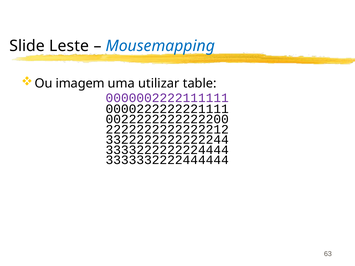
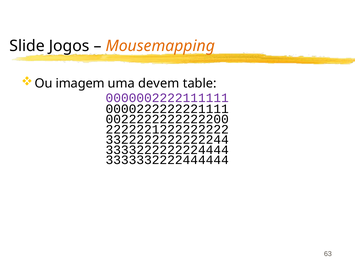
Leste: Leste -> Jogos (69, 46)
Mousemapping colour: blue -> orange (160, 46)
utilizar: utilizar -> devem (159, 84)
2222222222222212: 2222222222222212 -> 2222221222222222 (167, 129)
